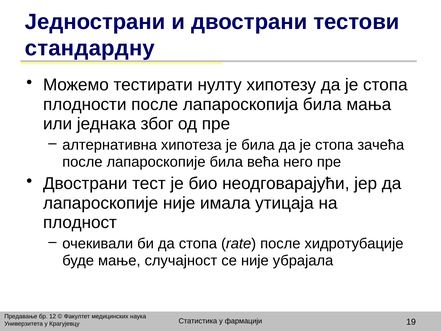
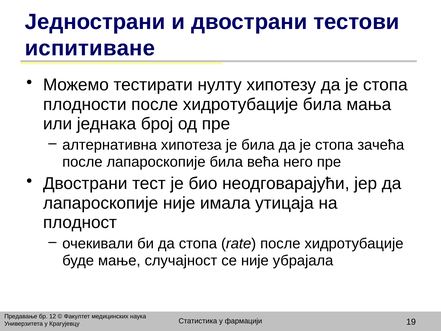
стандардну: стандардну -> испитиване (90, 48)
плодности после лапароскопија: лапароскопија -> хидротубације (241, 104)
због: због -> број (157, 124)
